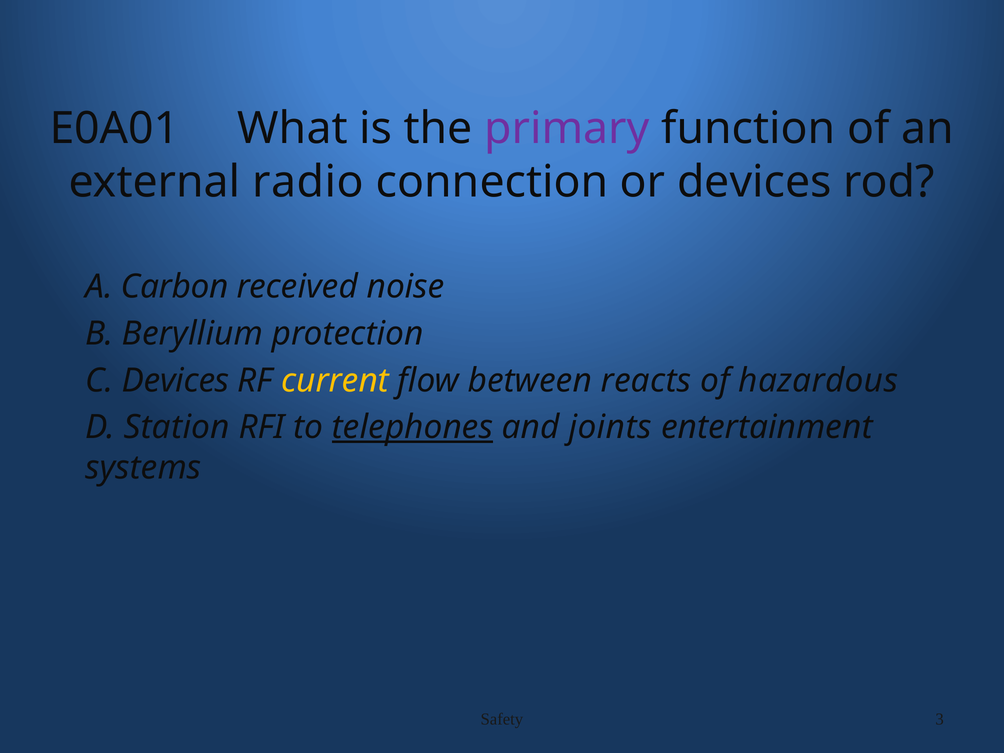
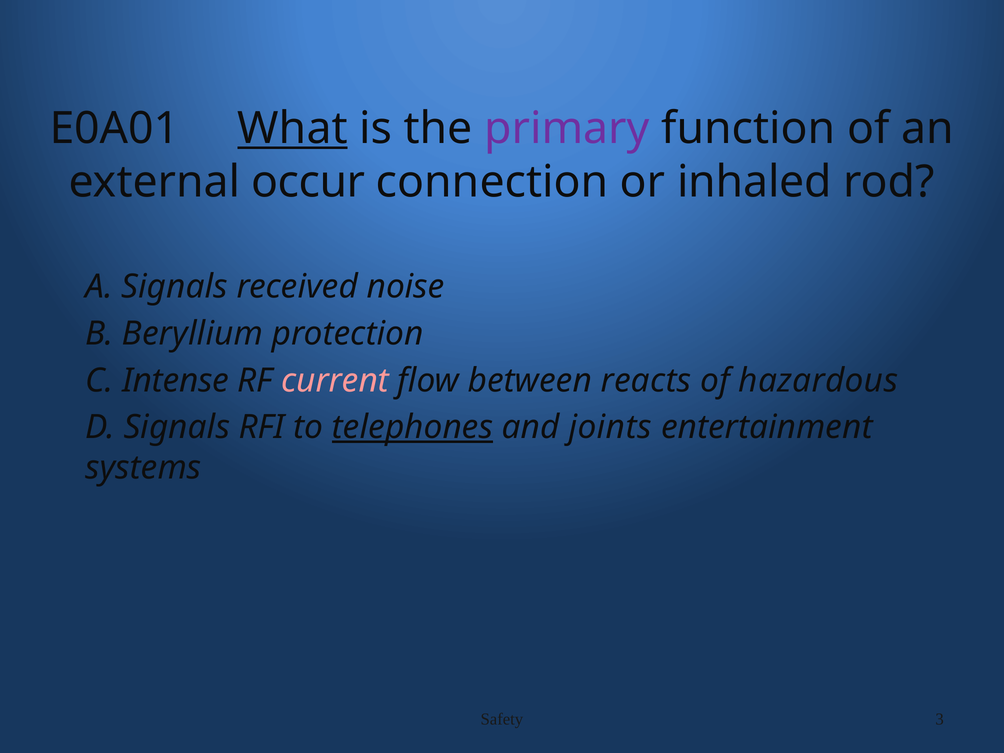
What underline: none -> present (293, 129)
radio: radio -> occur (308, 182)
or devices: devices -> inhaled (754, 182)
A Carbon: Carbon -> Signals (175, 287)
C Devices: Devices -> Intense (176, 381)
current colour: yellow -> pink (335, 381)
D Station: Station -> Signals (177, 427)
